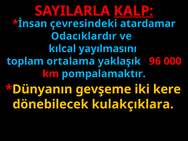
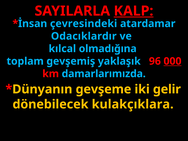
yayılmasını: yayılmasını -> olmadığına (108, 49)
ortalama: ortalama -> gevşemiş (71, 61)
000 underline: none -> present (172, 61)
pompalamaktır: pompalamaktır -> damarlarımızda (104, 74)
kere: kere -> gelir (167, 89)
